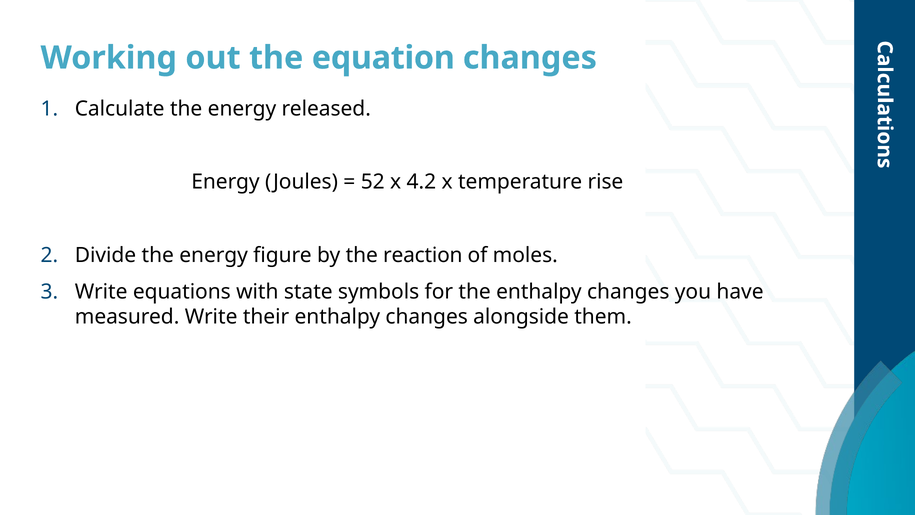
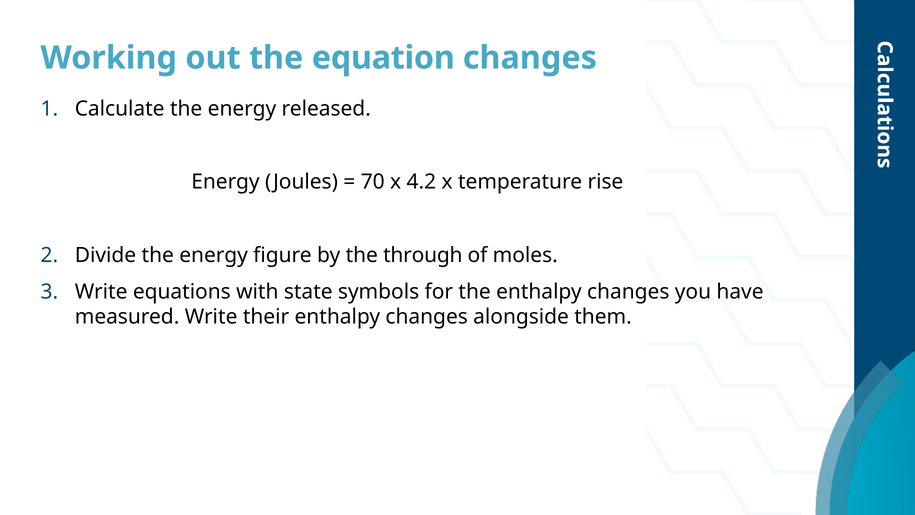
52: 52 -> 70 (373, 182)
reaction: reaction -> through (423, 255)
